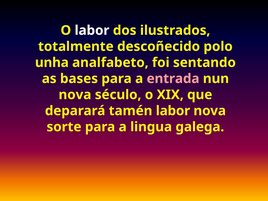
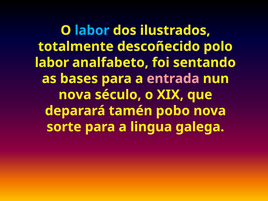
labor colour: white -> light blue (92, 30)
unha: unha -> labor (52, 63)
tamén labor: labor -> pobo (173, 111)
